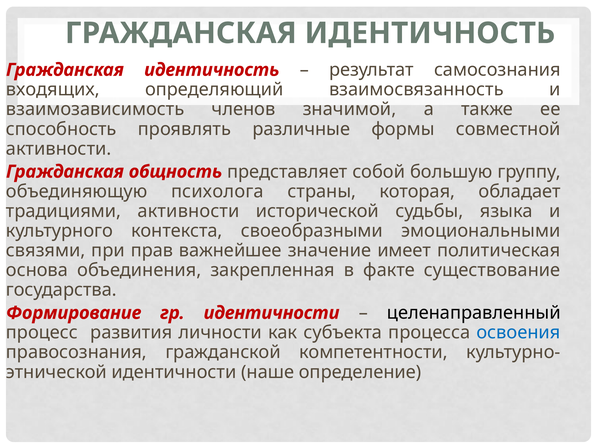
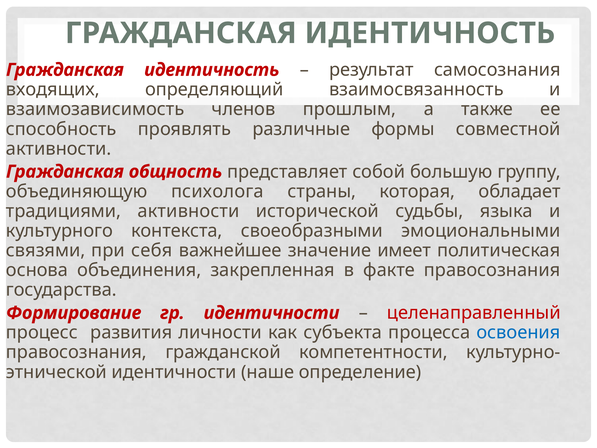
значимой: значимой -> прошлым (349, 109)
прав: прав -> себя (152, 250)
факте существование: существование -> правосознания (492, 270)
целенаправленный colour: black -> red (474, 313)
